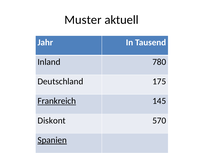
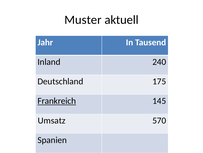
780: 780 -> 240 (159, 62)
Diskont: Diskont -> Umsatz (52, 120)
Spanien underline: present -> none (52, 139)
